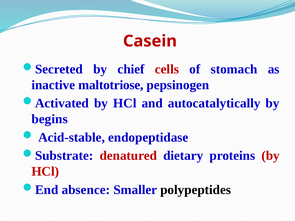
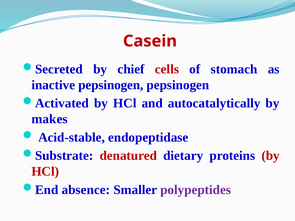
inactive maltotriose: maltotriose -> pepsinogen (111, 85)
begins: begins -> makes (50, 119)
polypeptides colour: black -> purple (196, 190)
